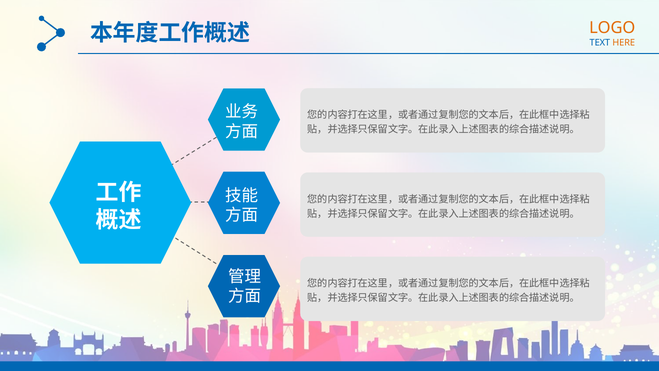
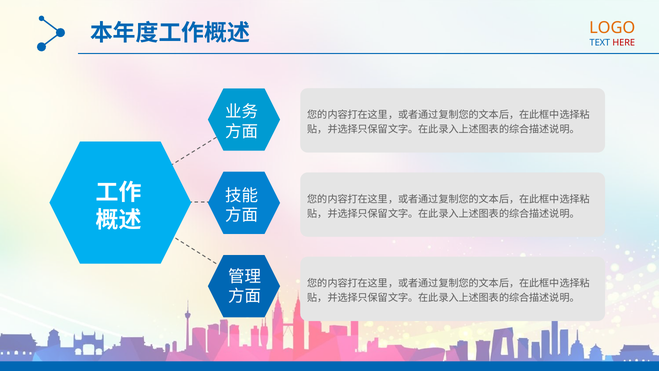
HERE colour: orange -> red (624, 43)
